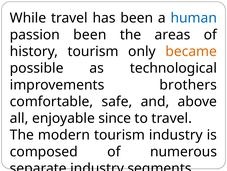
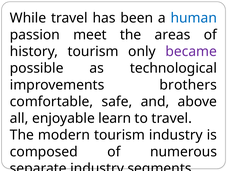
passion been: been -> meet (90, 35)
became colour: orange -> purple (191, 51)
since: since -> learn (115, 118)
